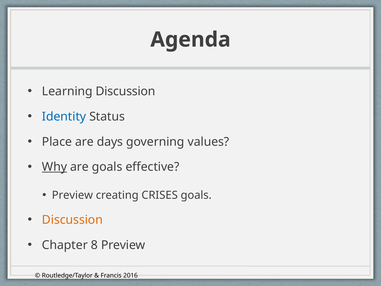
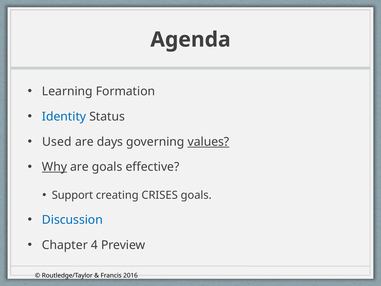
Learning Discussion: Discussion -> Formation (125, 91)
Place: Place -> Used (57, 142)
values underline: none -> present (208, 142)
Preview: Preview -> Support (72, 195)
Discussion colour: orange -> blue (72, 220)
8: 8 -> 4 (94, 245)
